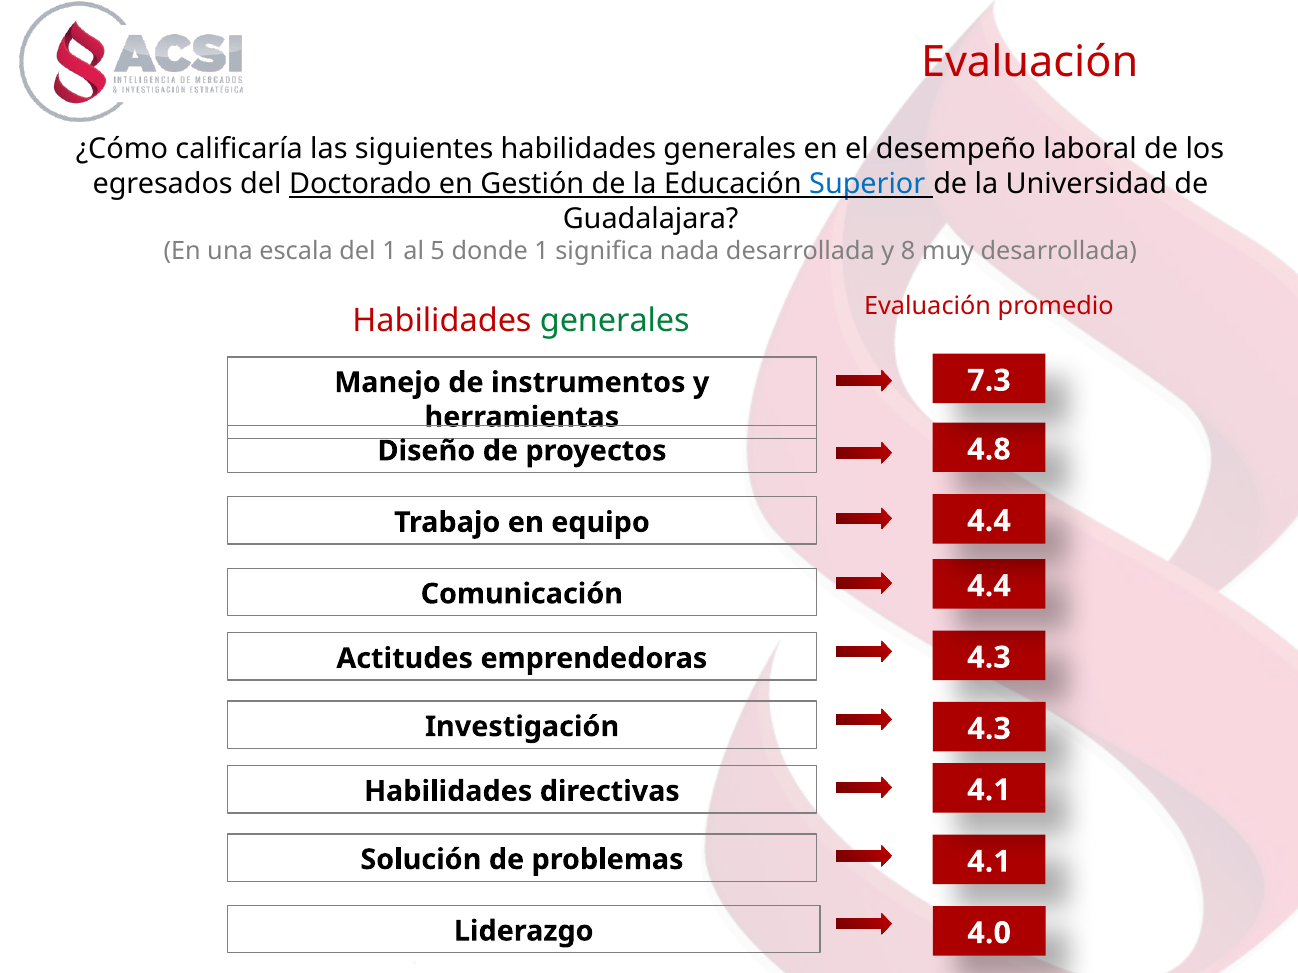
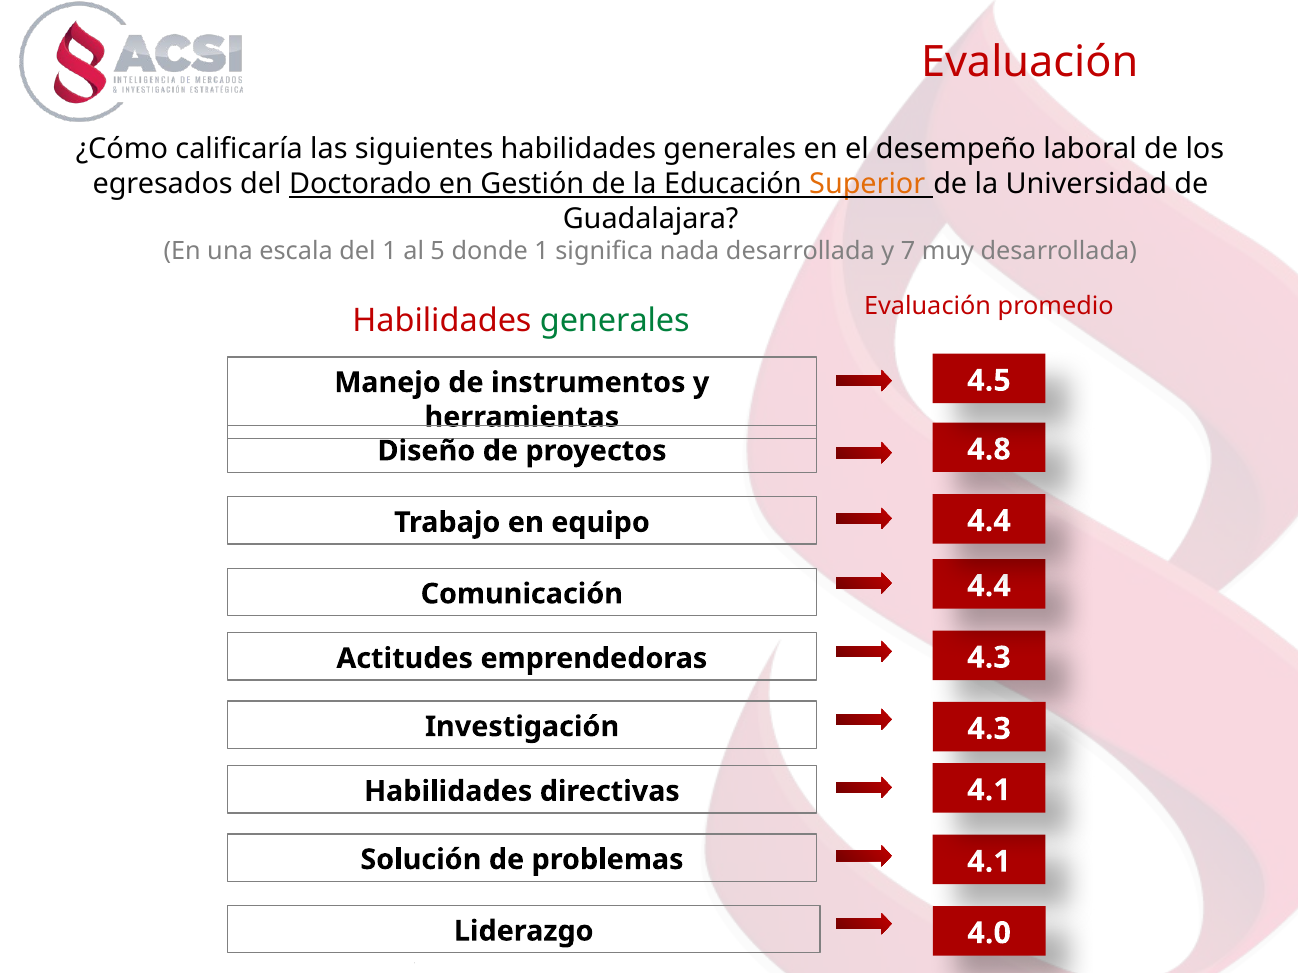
Superior colour: blue -> orange (867, 184)
8: 8 -> 7 (908, 251)
7.3: 7.3 -> 4.5 (989, 381)
